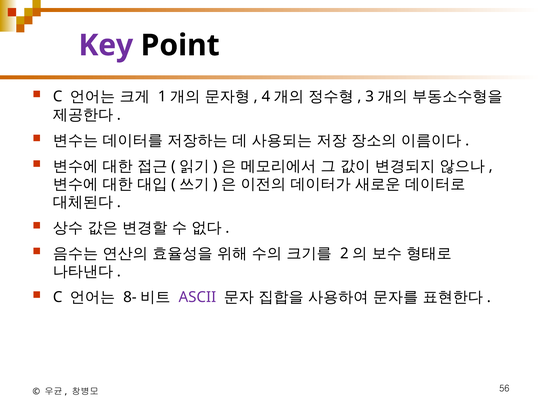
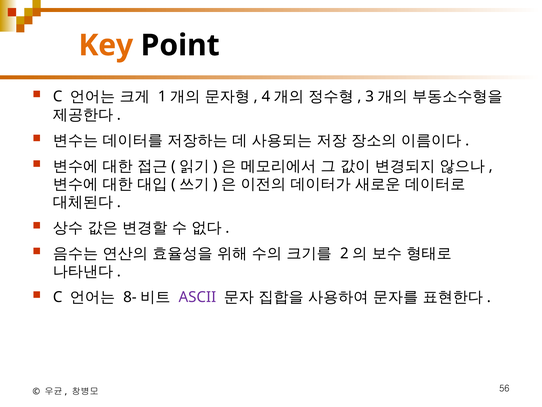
Key colour: purple -> orange (106, 45)
